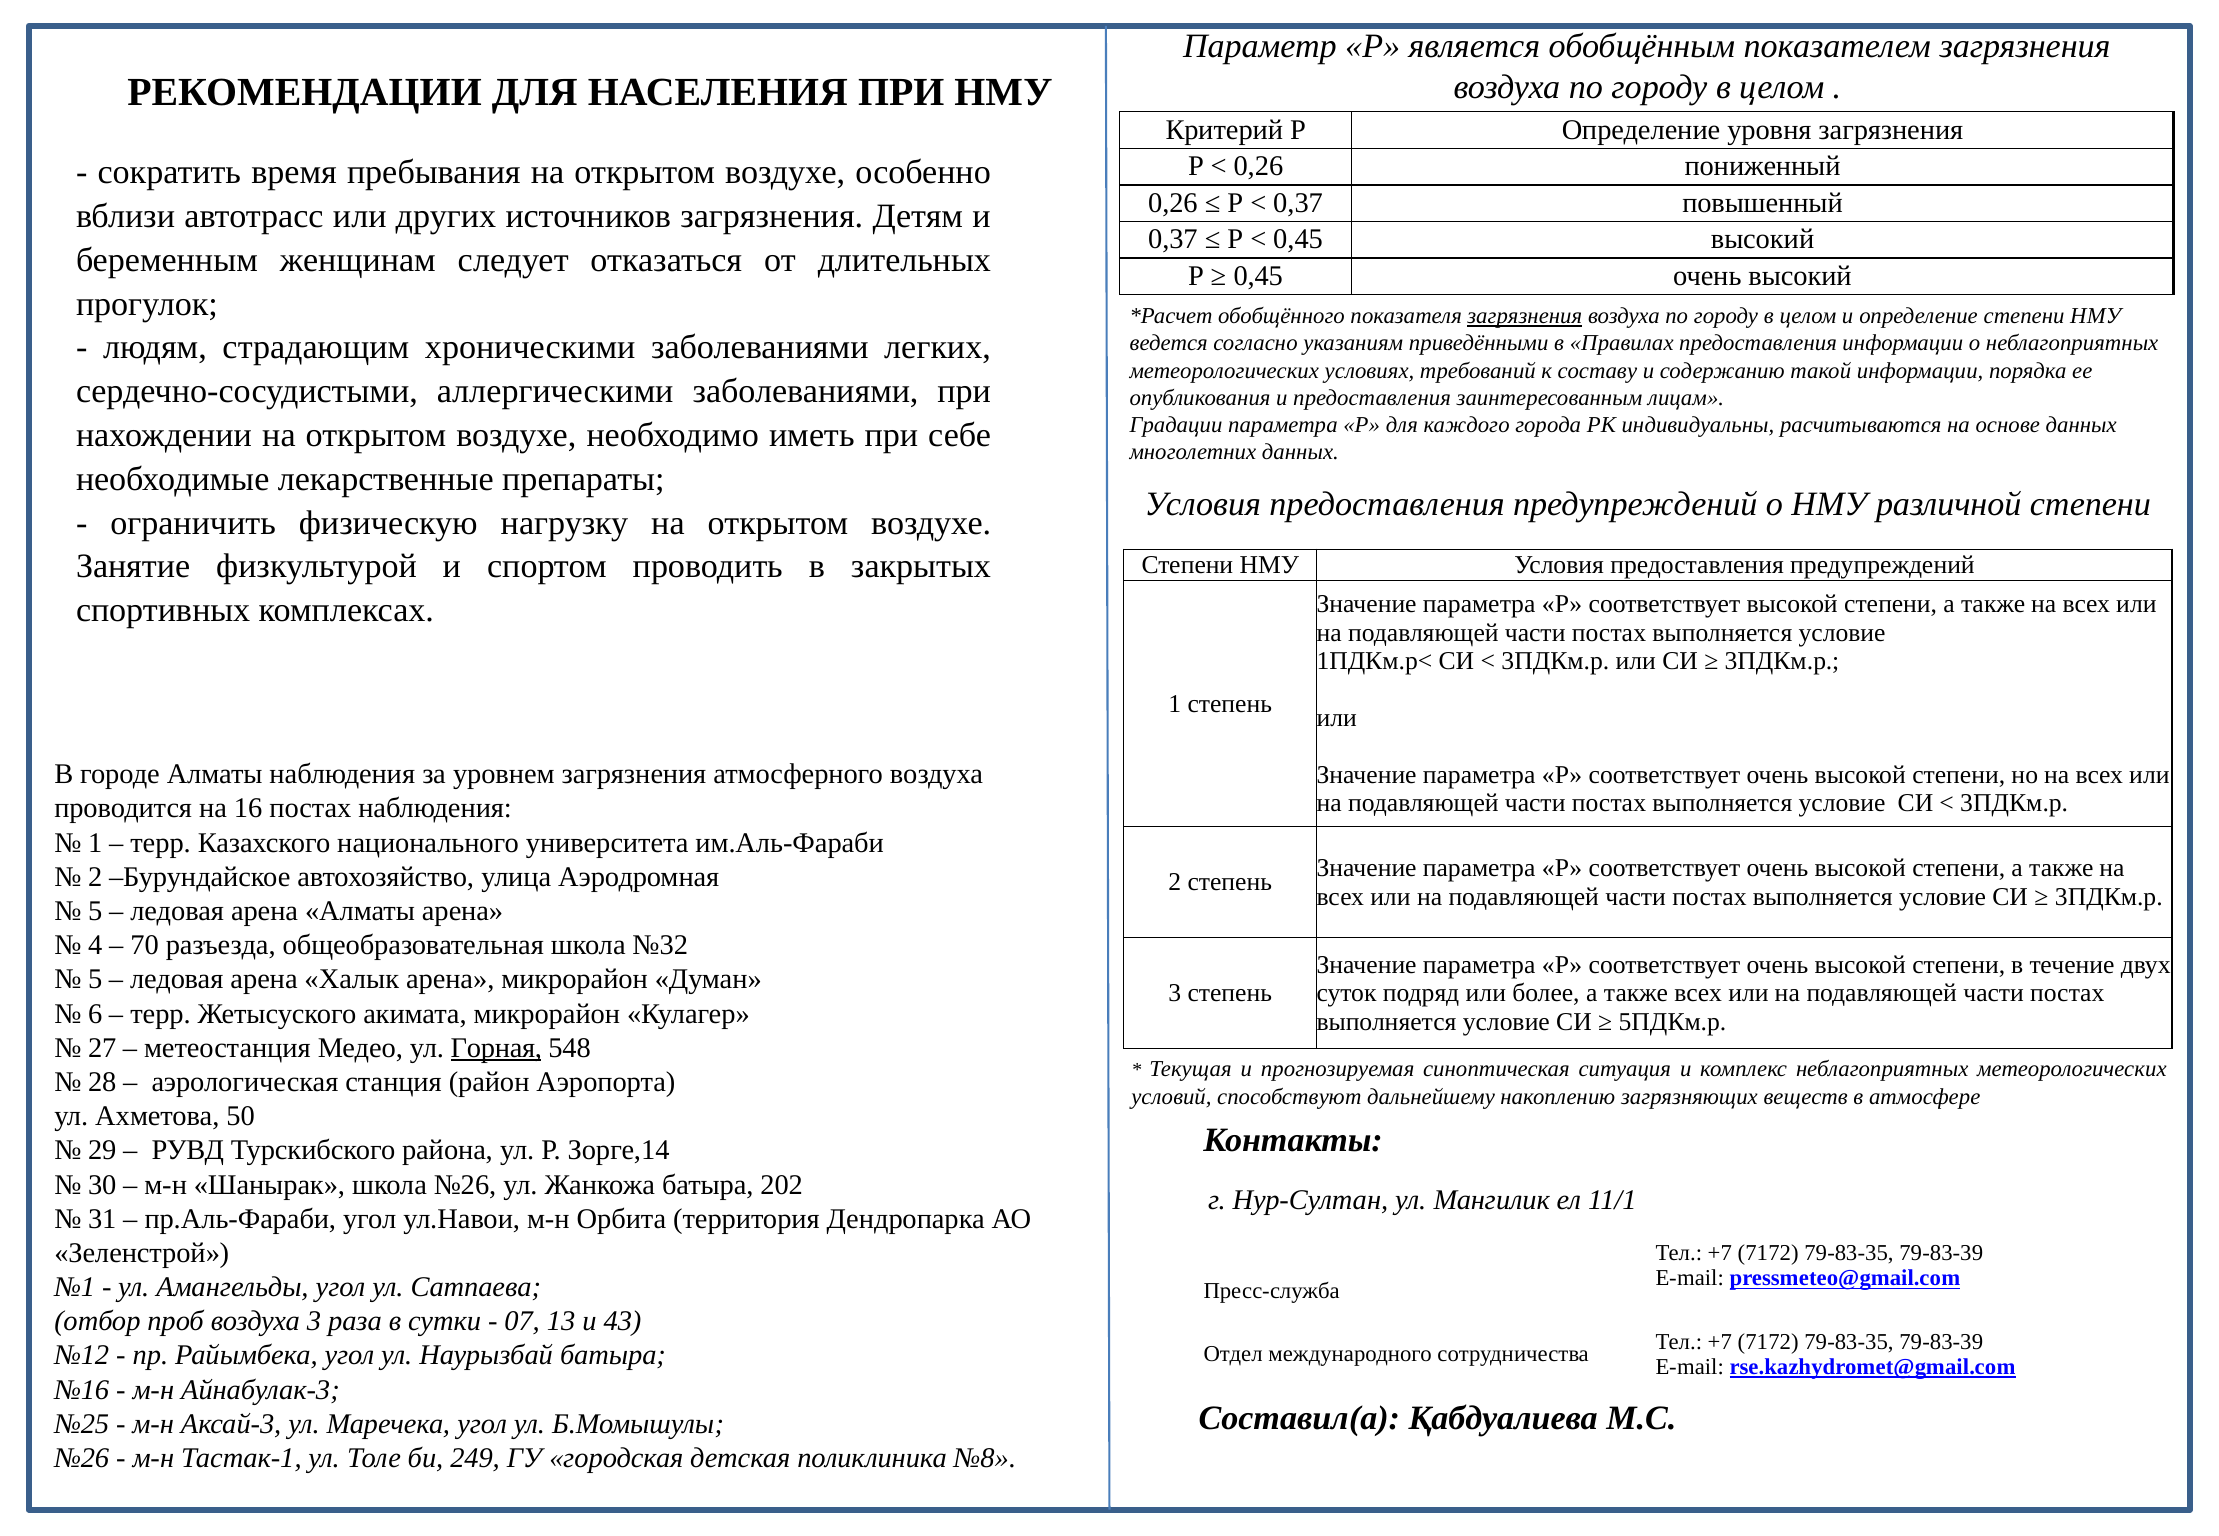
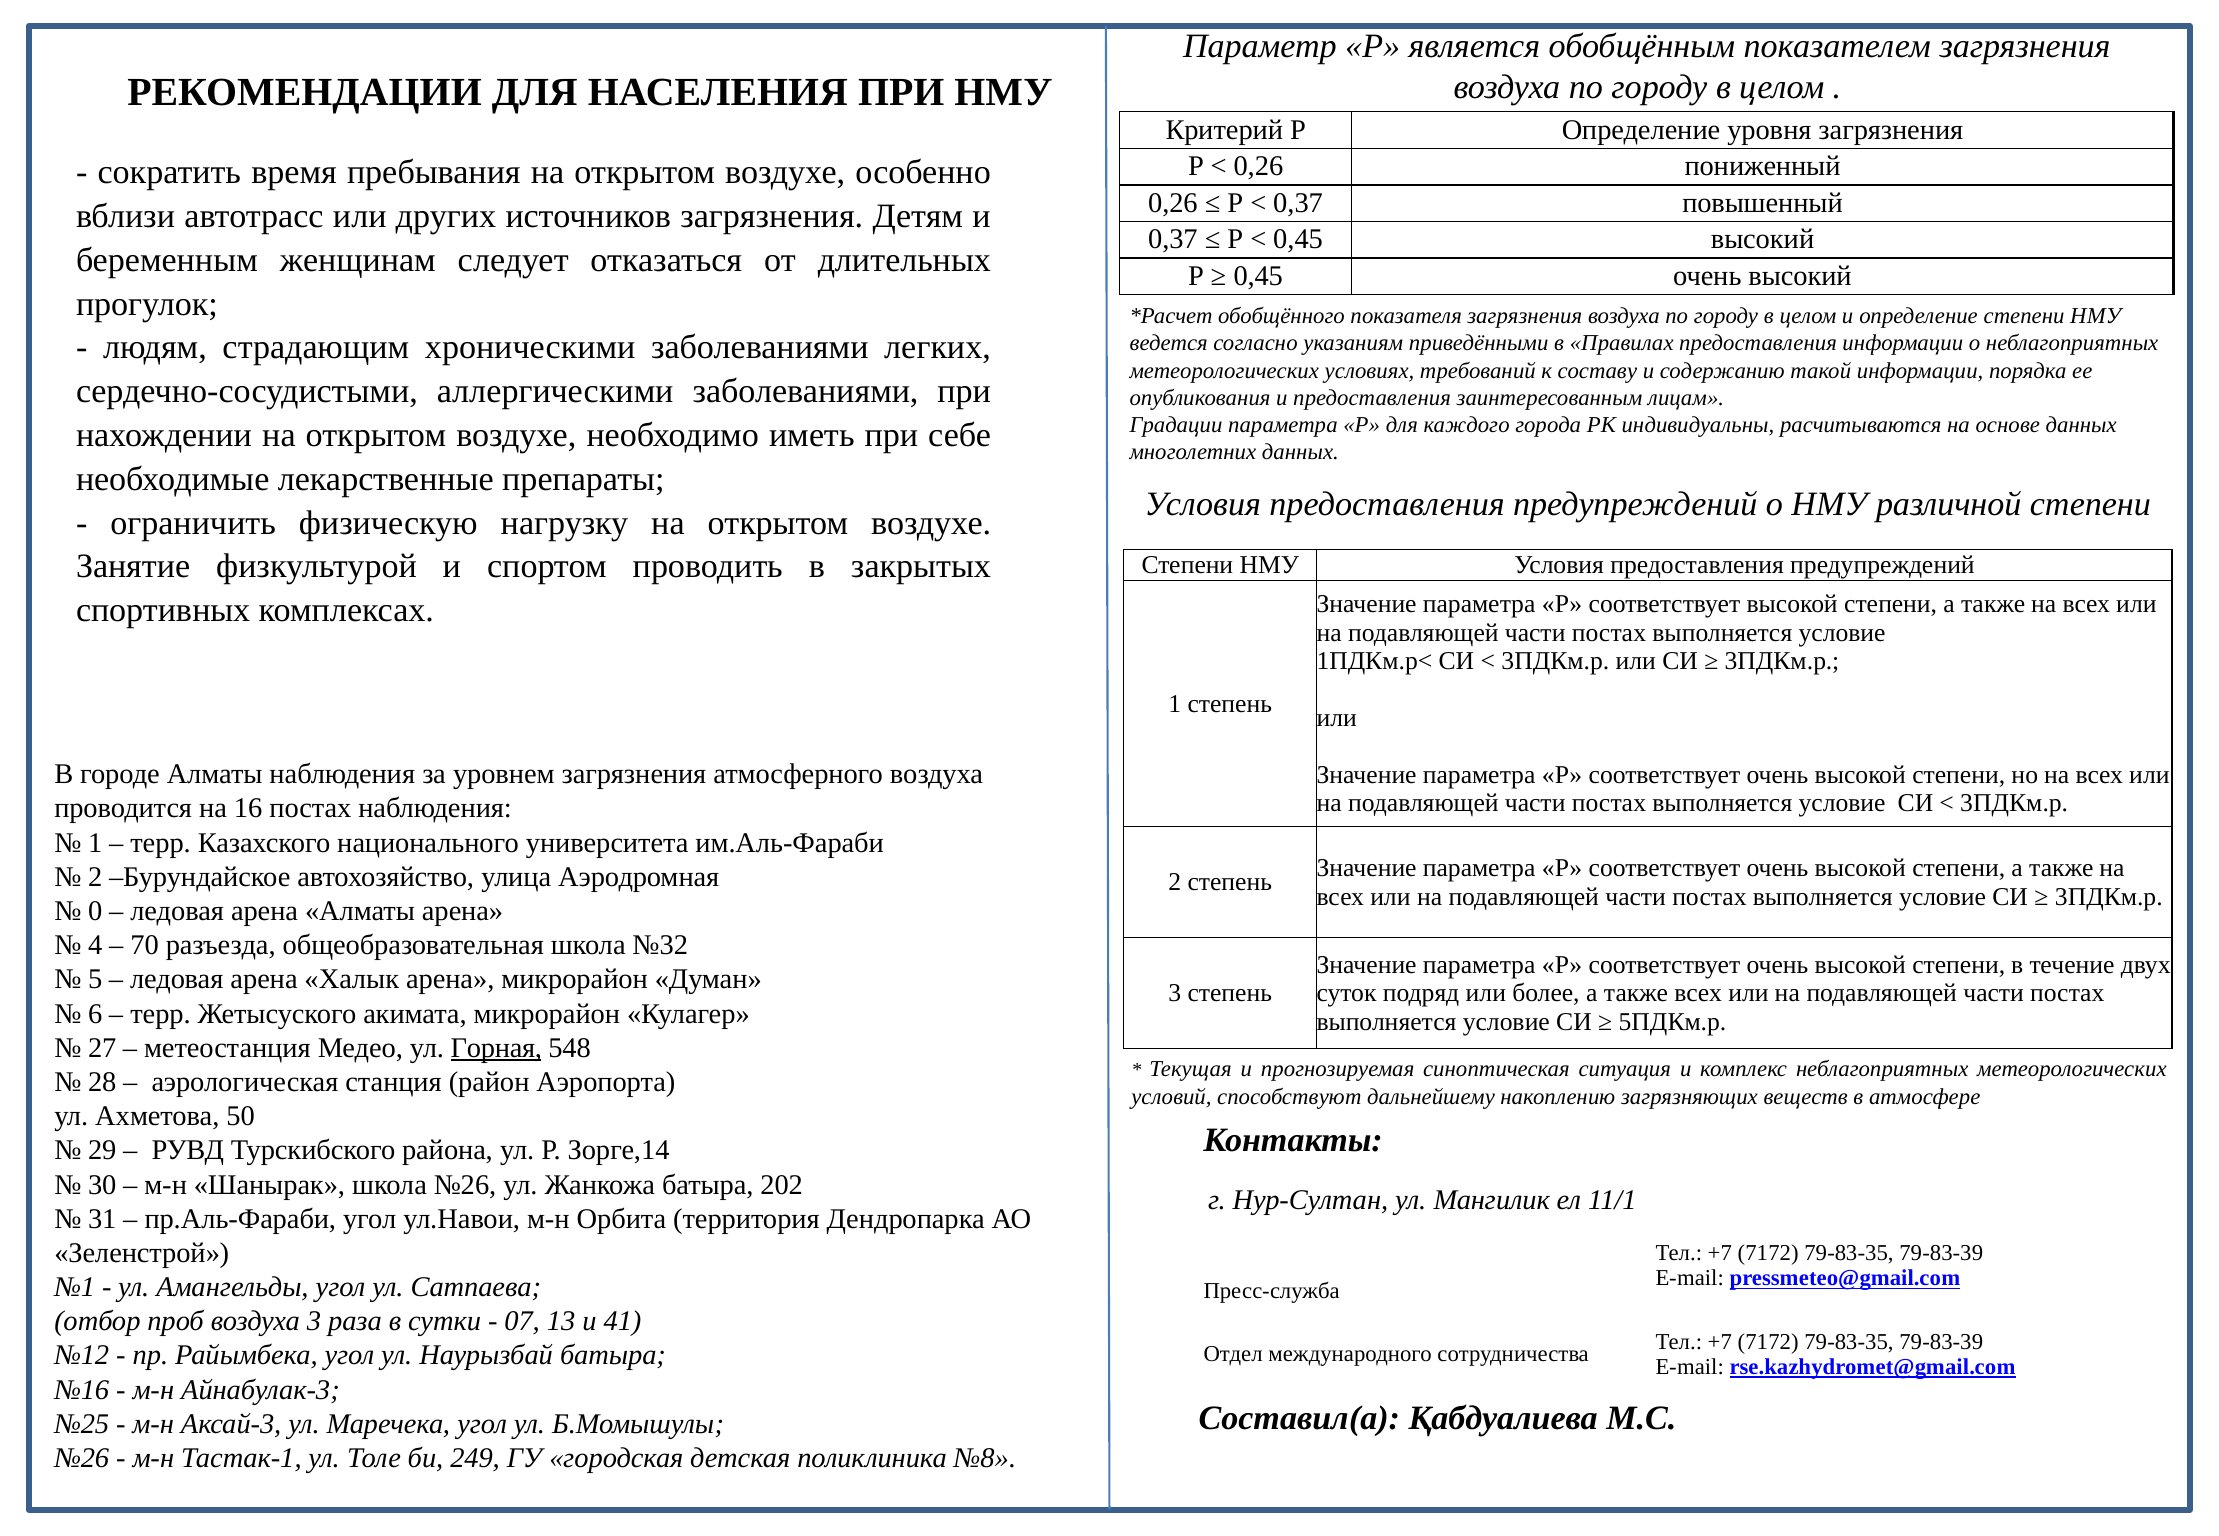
загрязнения underline: present -> none (1525, 316)
5: 5 -> 0 (95, 911)
43: 43 -> 41 (623, 1322)
